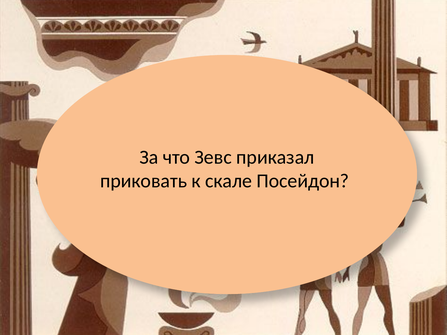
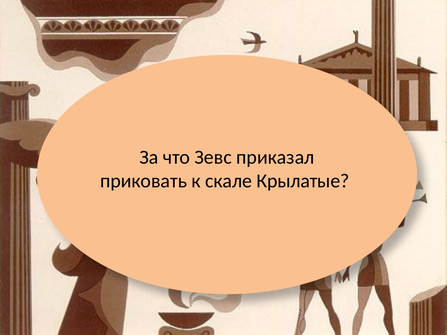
Посейдон: Посейдон -> Крылатые (303, 181)
